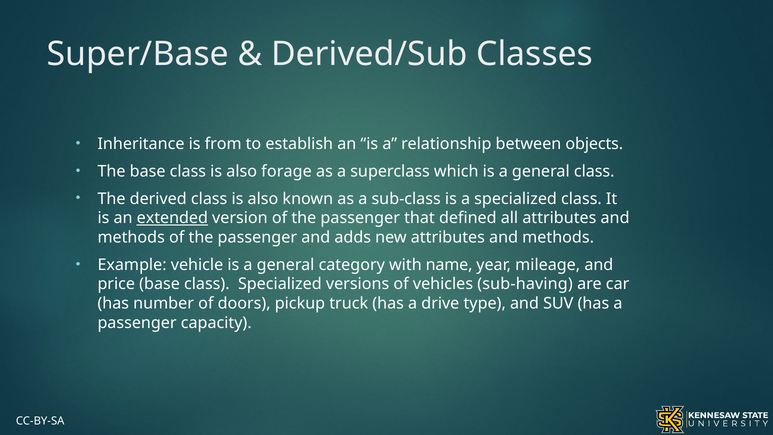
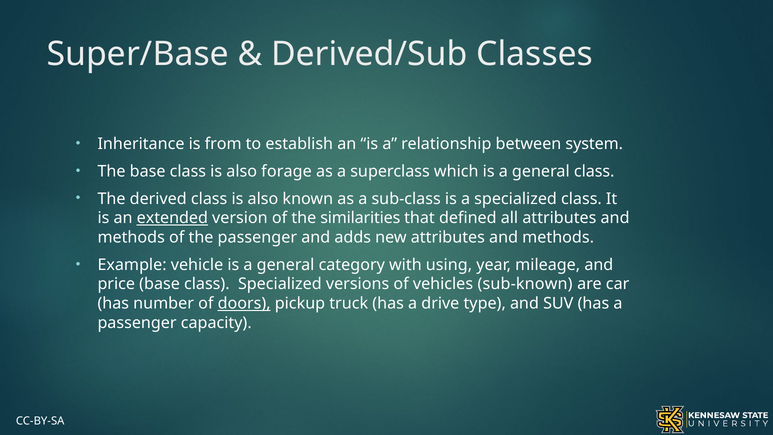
objects: objects -> system (594, 144)
version of the passenger: passenger -> similarities (360, 218)
name: name -> using (449, 265)
sub-having: sub-having -> sub-known (525, 284)
doors underline: none -> present (244, 303)
